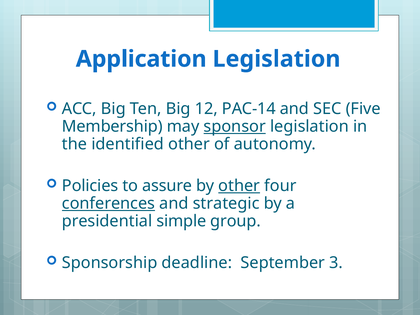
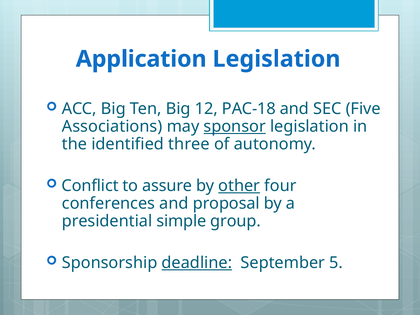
PAC-14: PAC-14 -> PAC-18 (249, 109)
Membership: Membership -> Associations (112, 126)
identified other: other -> three (189, 144)
Policies: Policies -> Conflict (90, 186)
conferences underline: present -> none (109, 203)
strategic: strategic -> proposal (226, 203)
deadline underline: none -> present (197, 263)
3: 3 -> 5 (336, 263)
